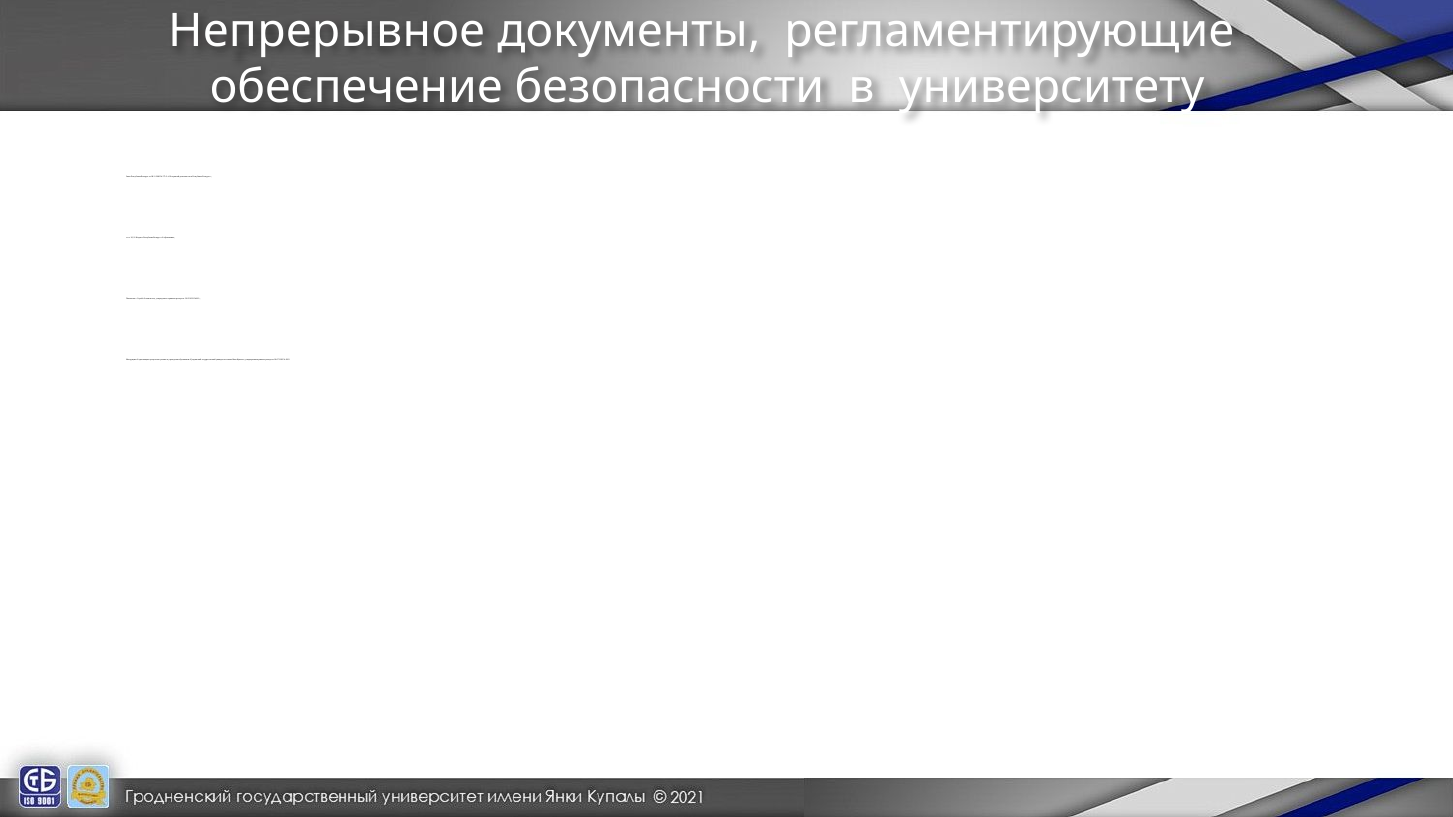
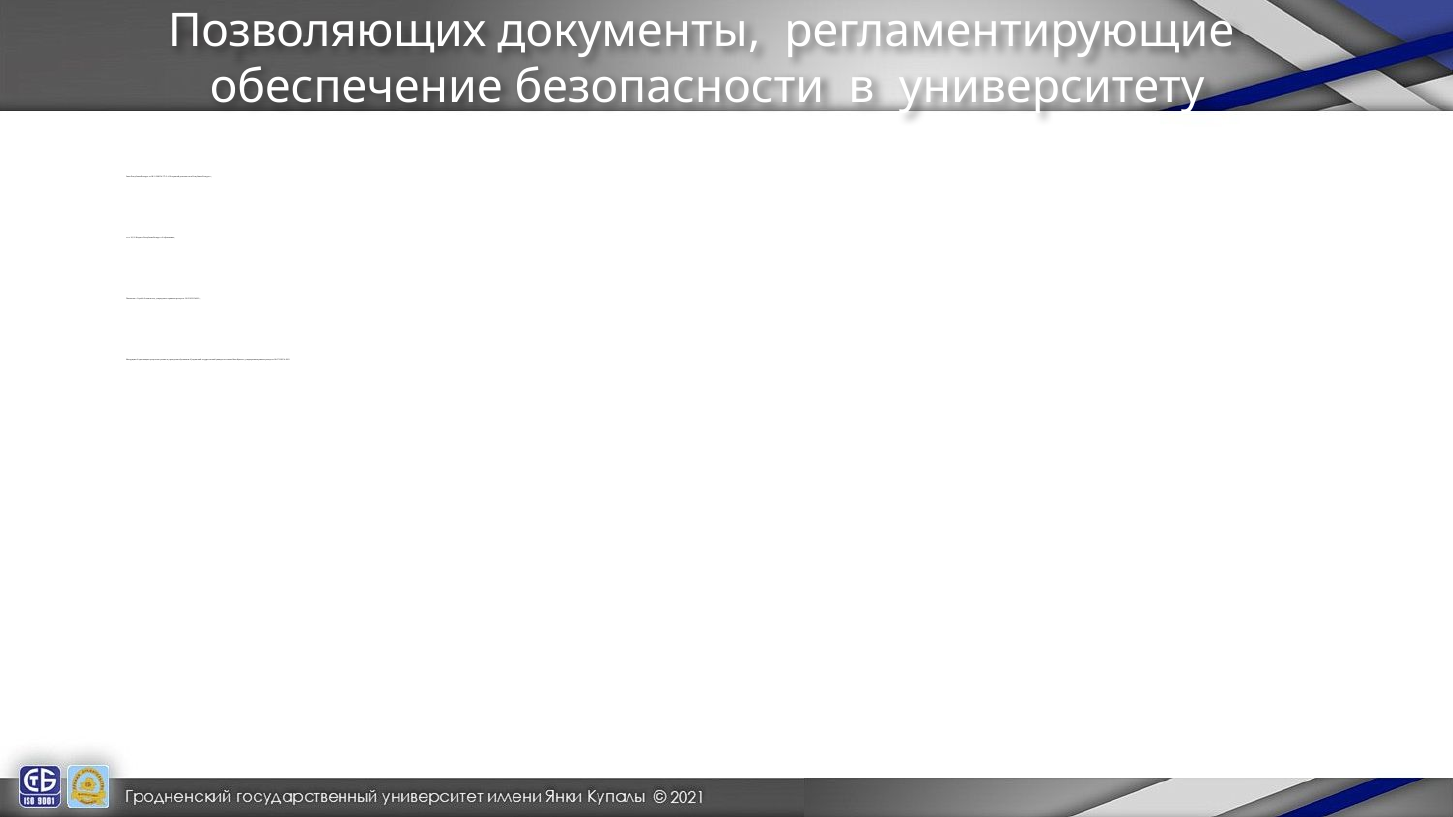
Непрерывное: Непрерывное -> Позволяющих (327, 31)
